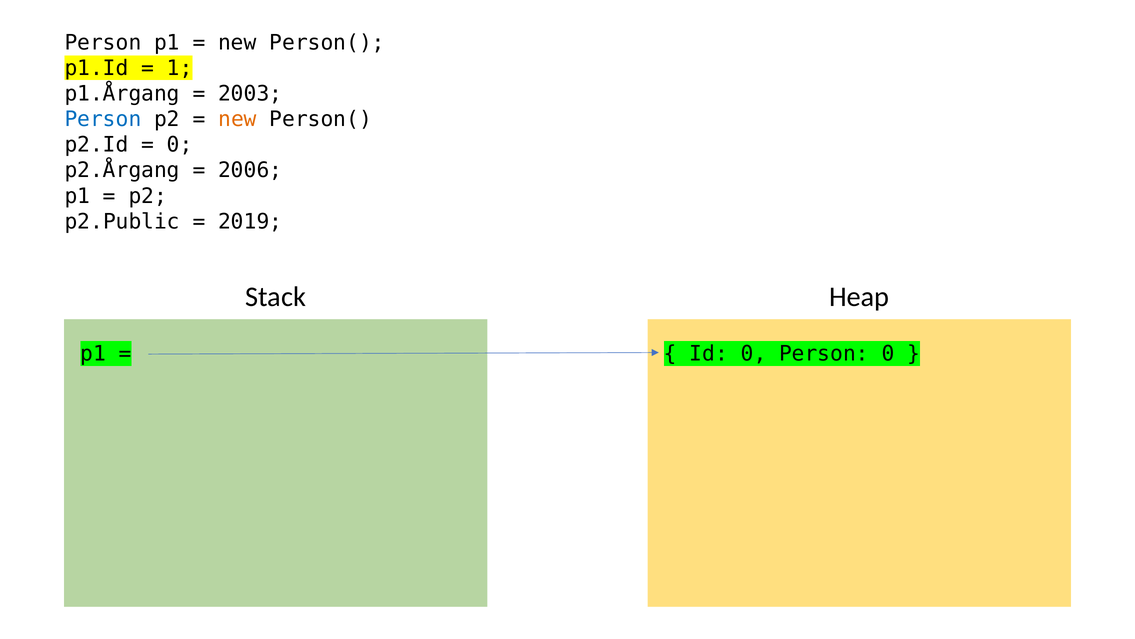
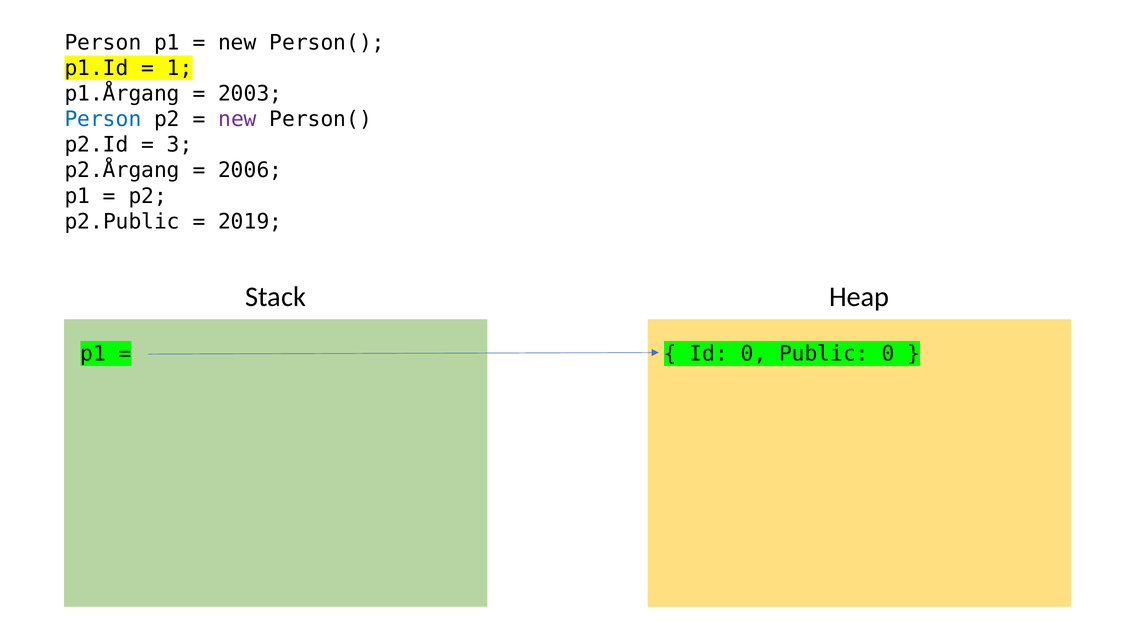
new colour: orange -> purple (237, 119)
0: 0 -> 3 (180, 145)
0 Person: Person -> Public (824, 353)
